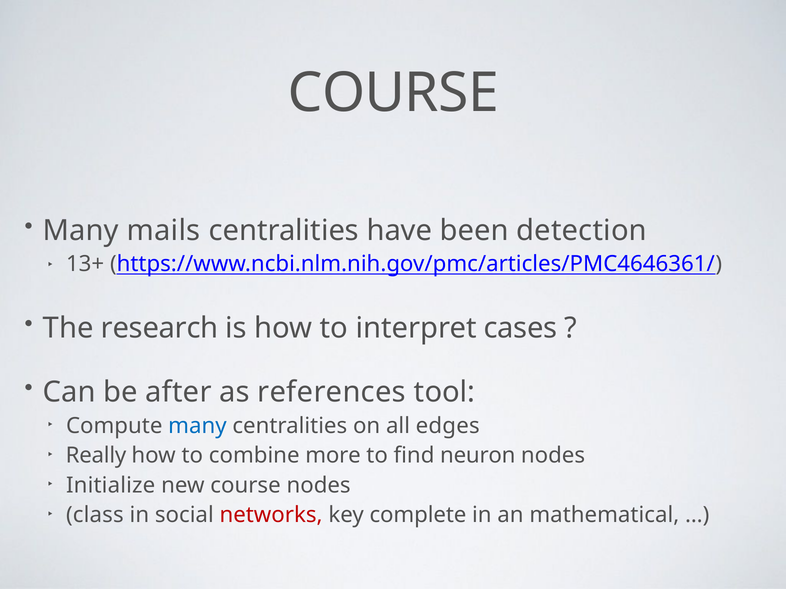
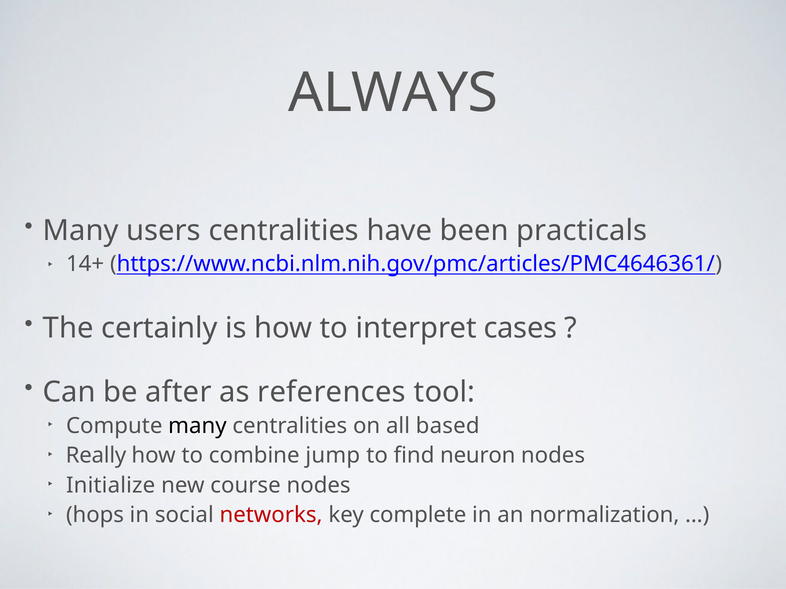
COURSE: COURSE -> ALWAYS (393, 93)
mails: mails -> users (164, 231)
detection: detection -> practicals (582, 231)
13+: 13+ -> 14+ (85, 264)
research: research -> certainly (159, 328)
many colour: blue -> black (197, 426)
edges: edges -> based (448, 426)
more: more -> jump (333, 456)
class: class -> hops (95, 515)
mathematical: mathematical -> normalization (604, 515)
